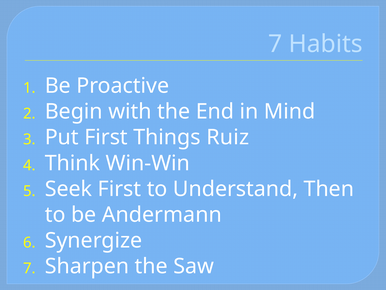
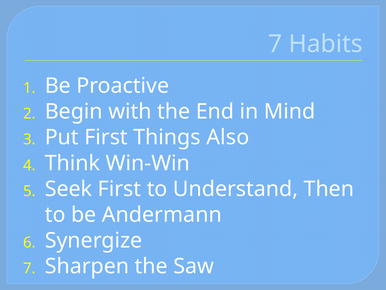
Ruiz: Ruiz -> Also (228, 137)
